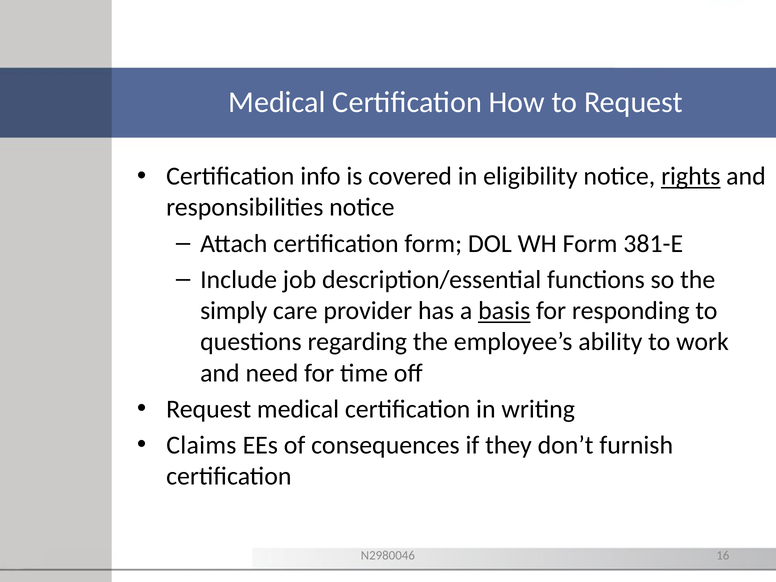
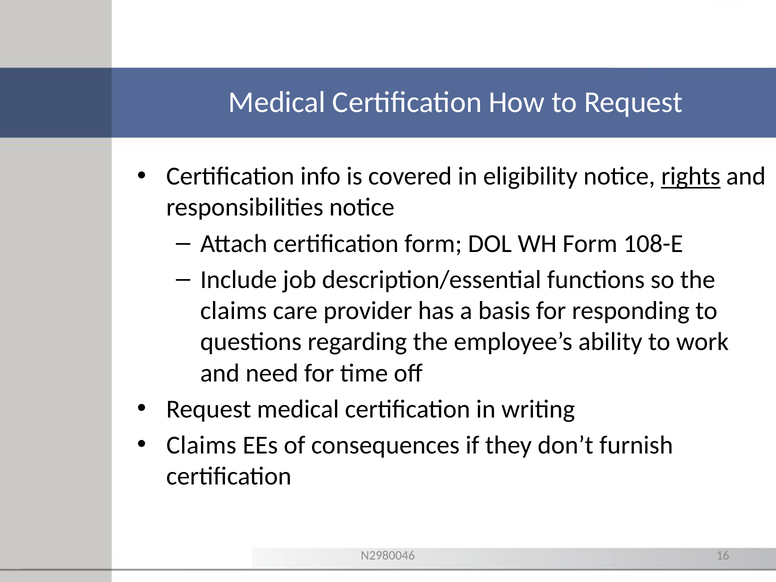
381-E: 381-E -> 108-E (653, 244)
simply: simply -> claims (234, 311)
basis underline: present -> none (504, 311)
